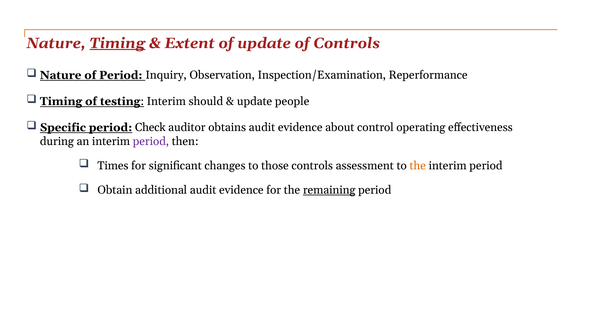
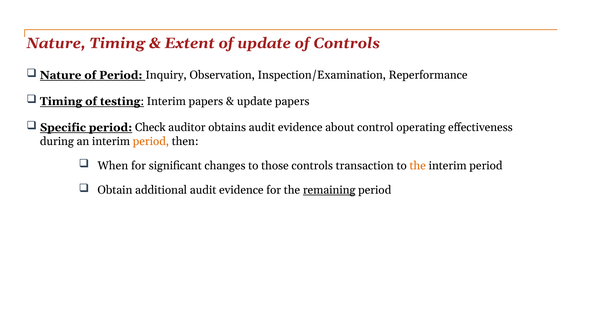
Timing underline: present -> none (117, 43)
Interim should: should -> papers (206, 101)
update people: people -> papers (292, 101)
period colour: purple -> orange (151, 141)
Times: Times -> When (113, 166)
assessment: assessment -> transaction (365, 166)
